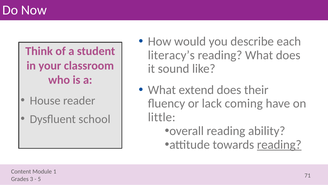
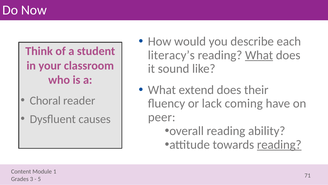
What underline: none -> present (259, 55)
House: House -> Choral (45, 100)
little: little -> peer (162, 117)
school: school -> causes (95, 119)
